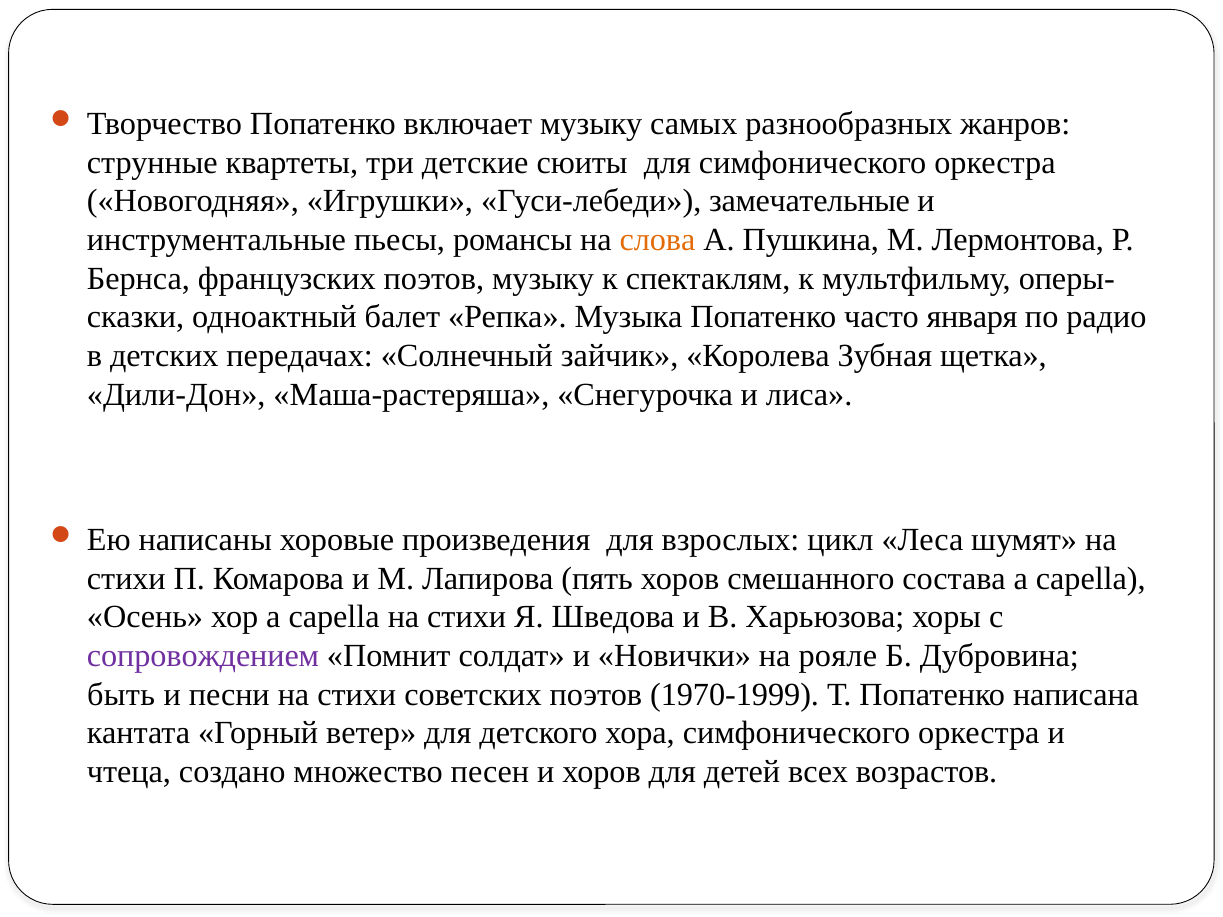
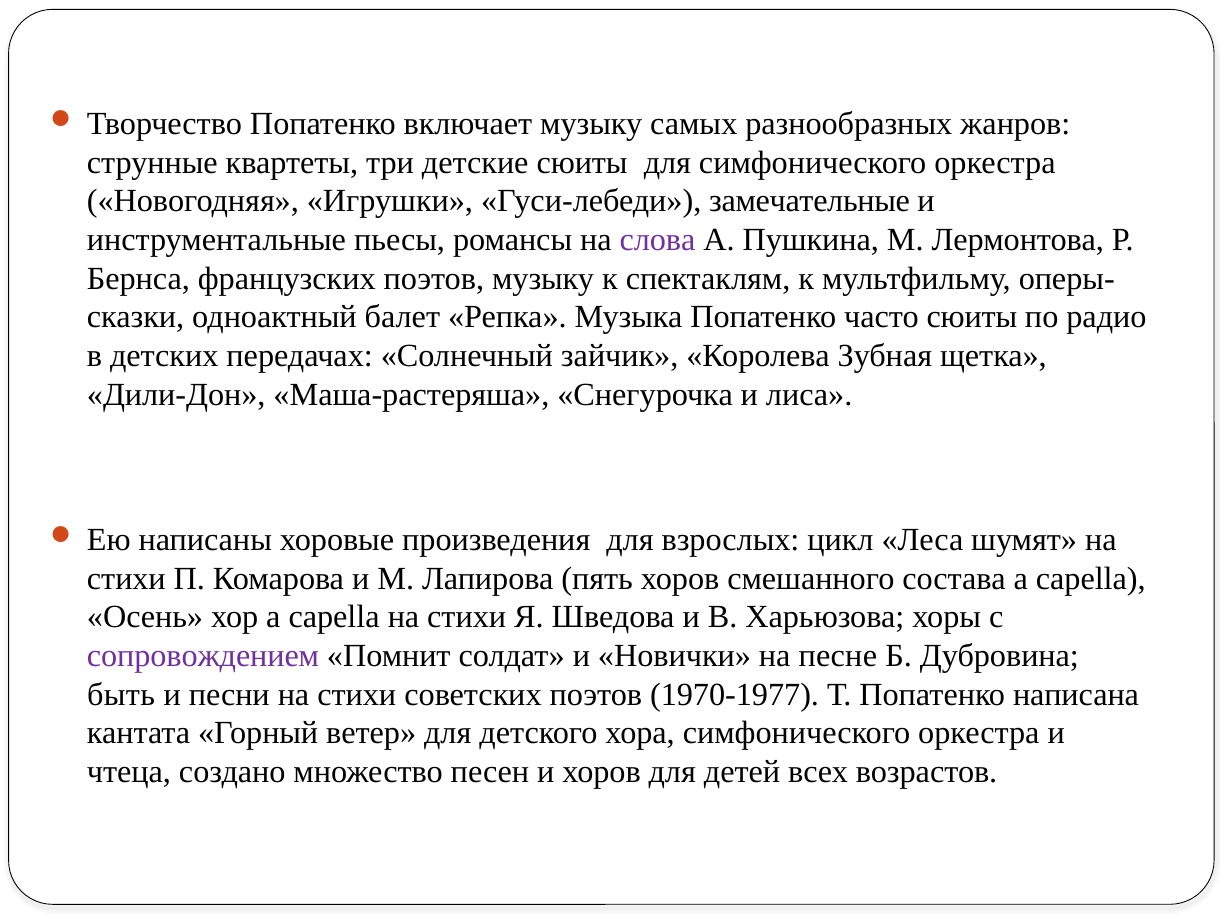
слова colour: orange -> purple (657, 240)
часто января: января -> сюиты (972, 317)
рояле: рояле -> песне (838, 656)
1970-1999: 1970-1999 -> 1970-1977 (735, 695)
